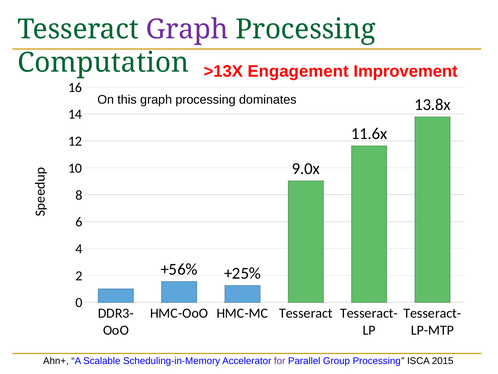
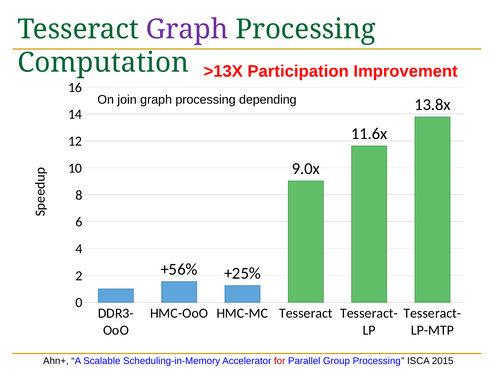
Engagement: Engagement -> Participation (298, 71)
this: this -> join (127, 99)
dominates: dominates -> depending (268, 99)
for colour: purple -> red (280, 360)
